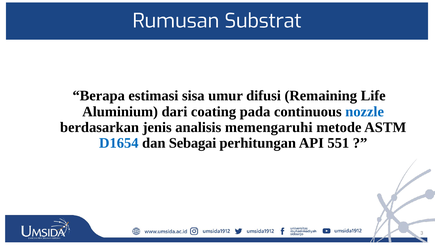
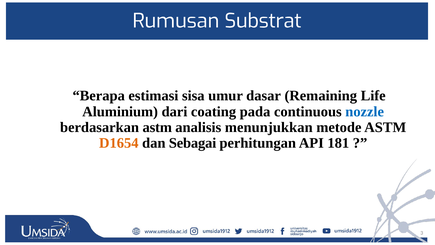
difusi: difusi -> dasar (264, 96)
berdasarkan jenis: jenis -> astm (157, 127)
memengaruhi: memengaruhi -> menunjukkan (269, 127)
D1654 colour: blue -> orange (119, 143)
551: 551 -> 181 (338, 143)
